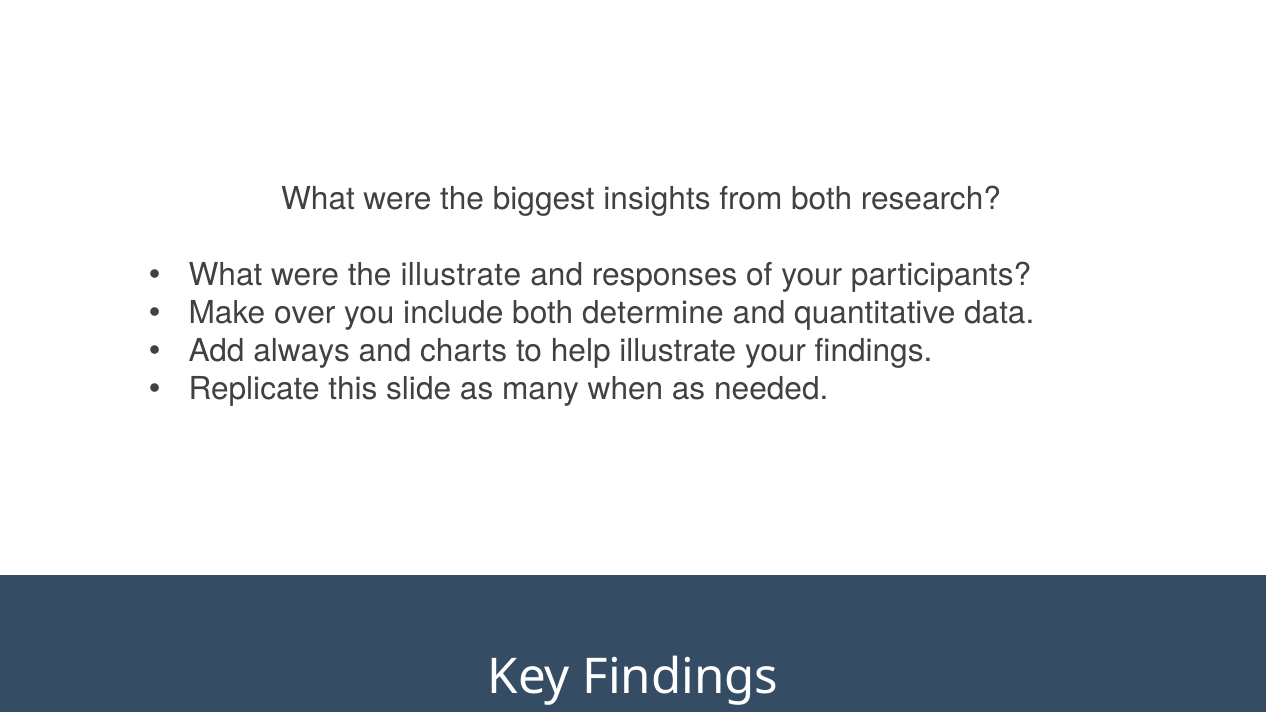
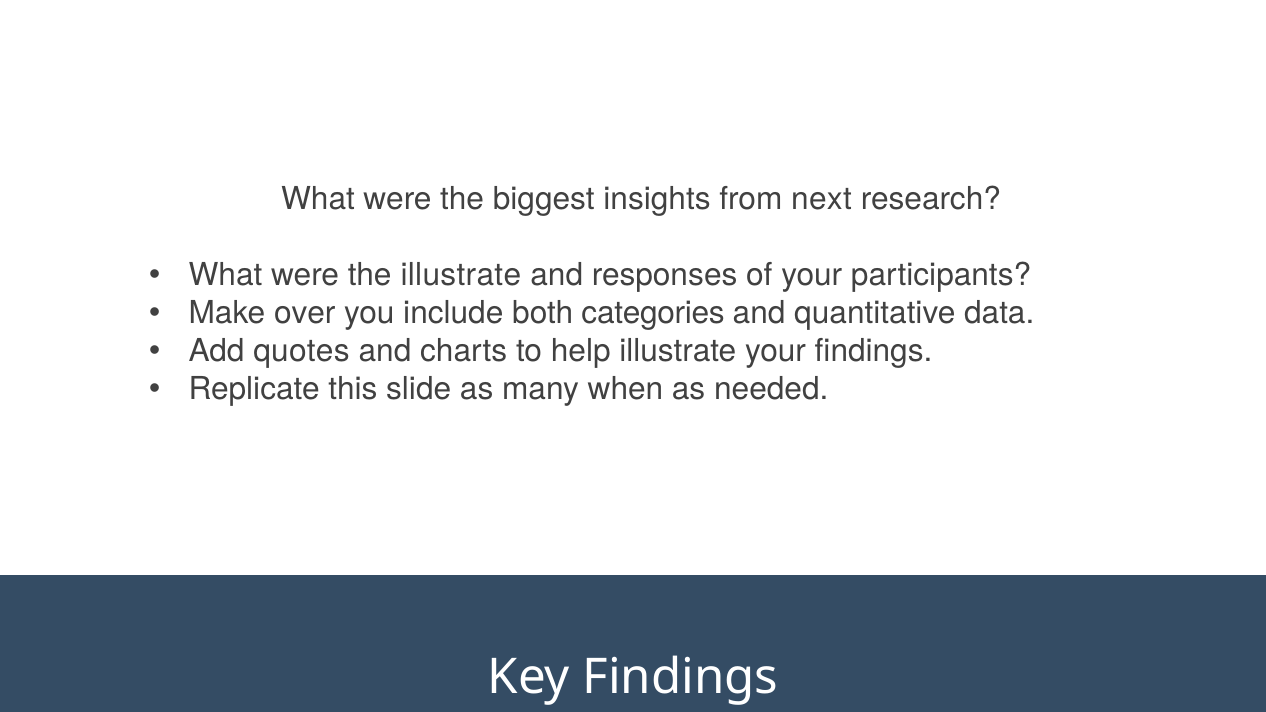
from both: both -> next (822, 200)
determine: determine -> categories (653, 313)
always: always -> quotes (301, 351)
